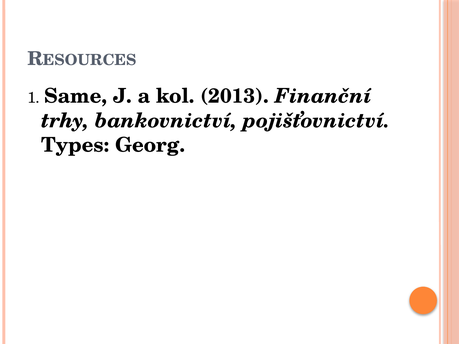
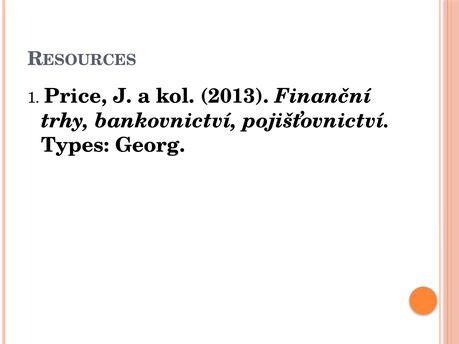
Same: Same -> Price (76, 96)
